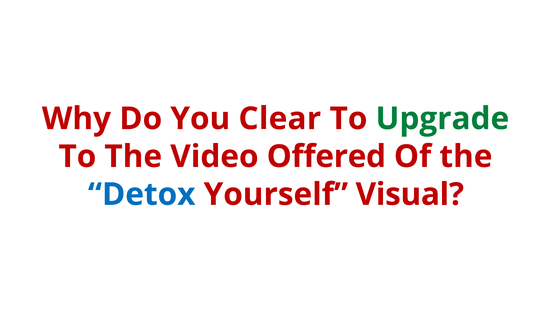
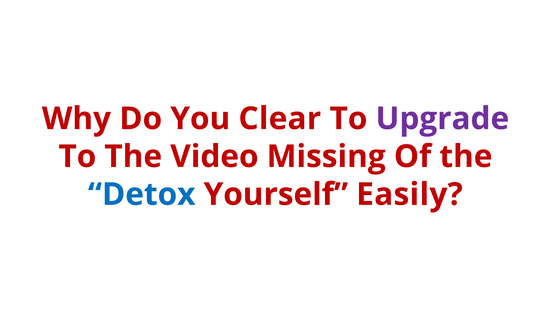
Upgrade colour: green -> purple (442, 119)
Offered: Offered -> Missing (326, 157)
Visual: Visual -> Easily (409, 194)
